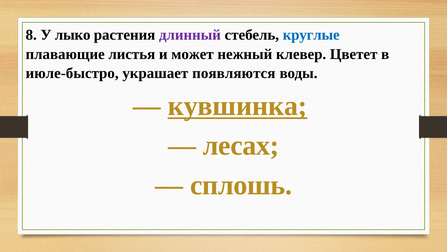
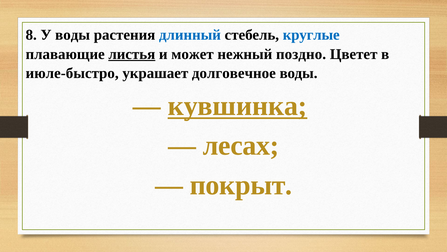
У лыко: лыко -> воды (73, 35)
длинный colour: purple -> blue (190, 35)
листья underline: none -> present (132, 54)
клевер: клевер -> поздно (301, 54)
появляются: появляются -> долговечное (234, 73)
сплошь: сплошь -> покрыт (241, 185)
